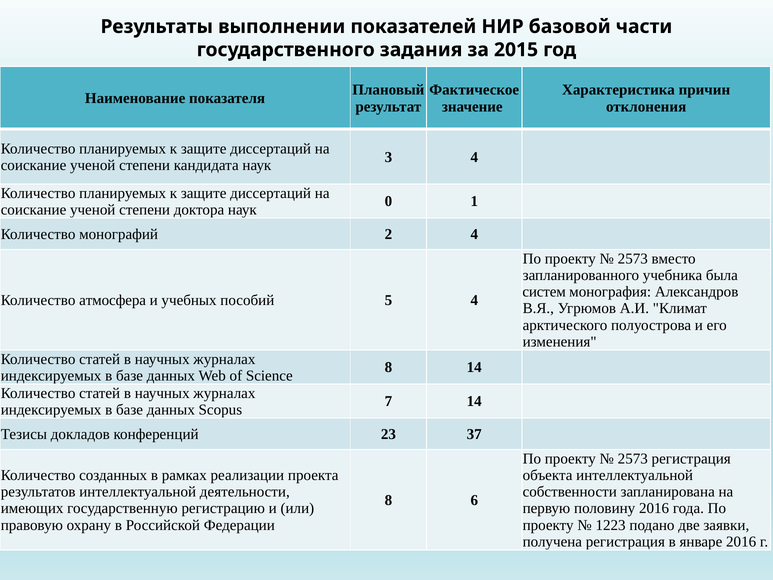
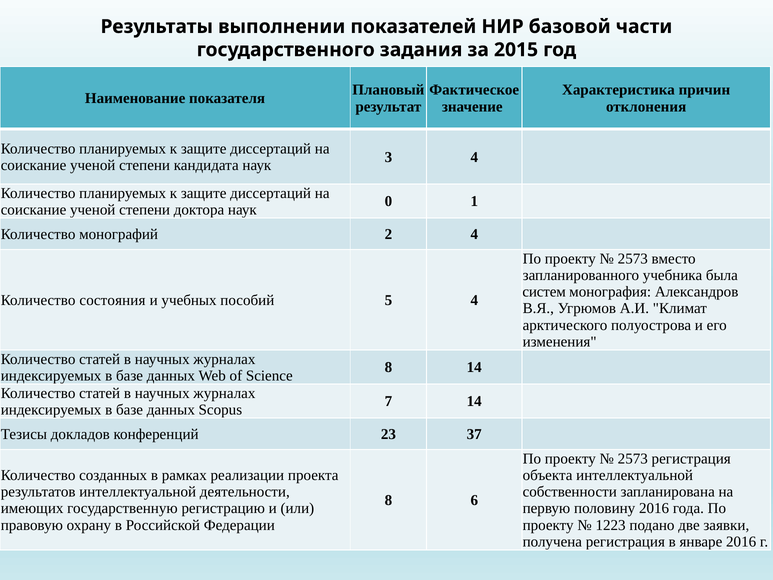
атмосфера: атмосфера -> состояния (112, 300)
